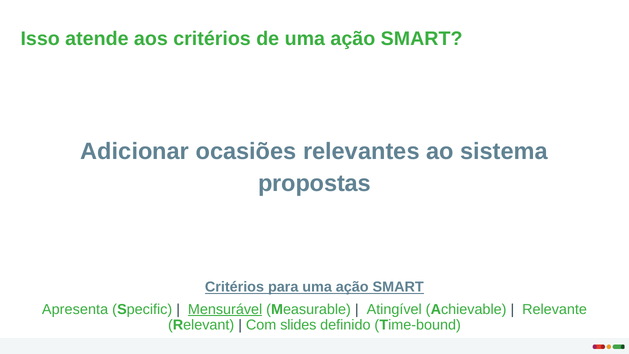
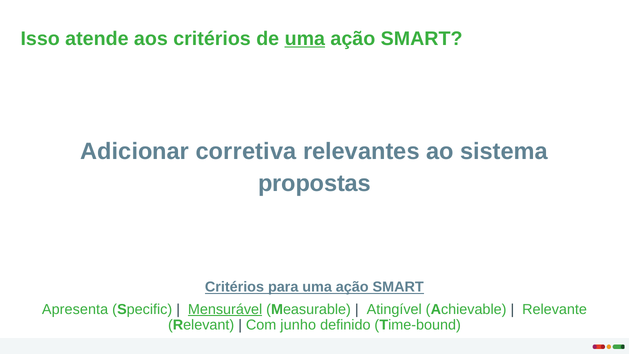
uma underline: none -> present (305, 39)
ocasiões: ocasiões -> corretiva (246, 152)
slides: slides -> junho (298, 325)
